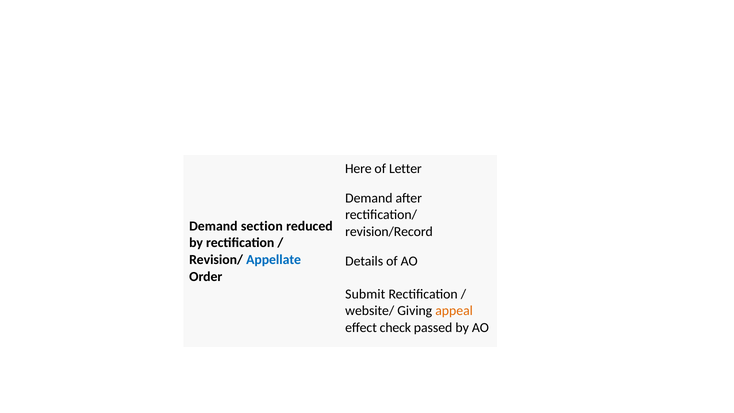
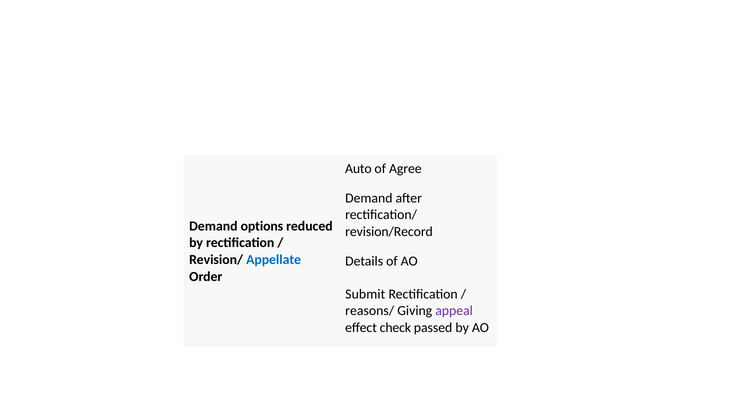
Here: Here -> Auto (358, 169)
Letter: Letter -> Agree (405, 169)
section: section -> options (262, 226)
website/: website/ -> reasons/ (370, 311)
appeal colour: orange -> purple (454, 311)
